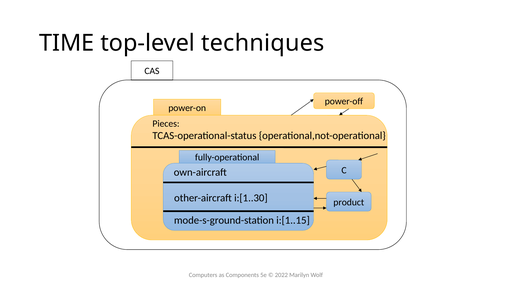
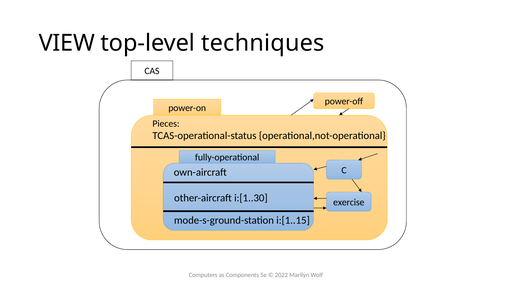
TIME: TIME -> VIEW (67, 43)
product: product -> exercise (349, 202)
